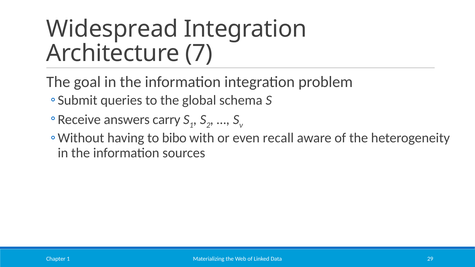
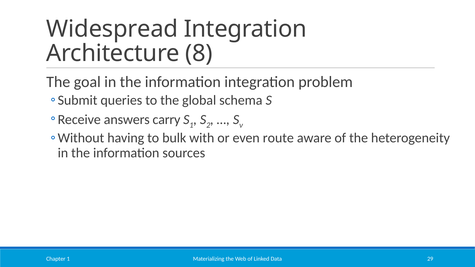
7: 7 -> 8 (199, 53)
bibo: bibo -> bulk (174, 138)
recall: recall -> route (278, 138)
